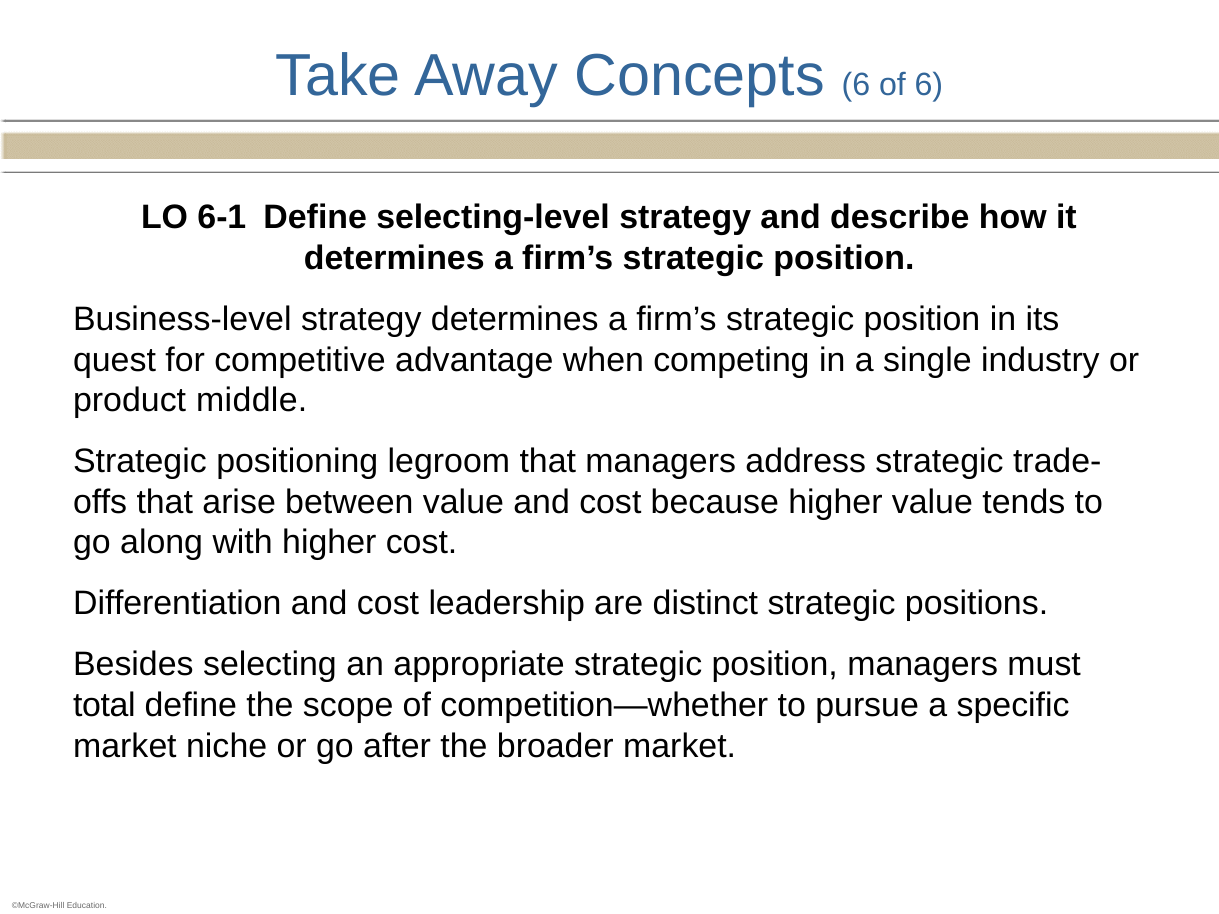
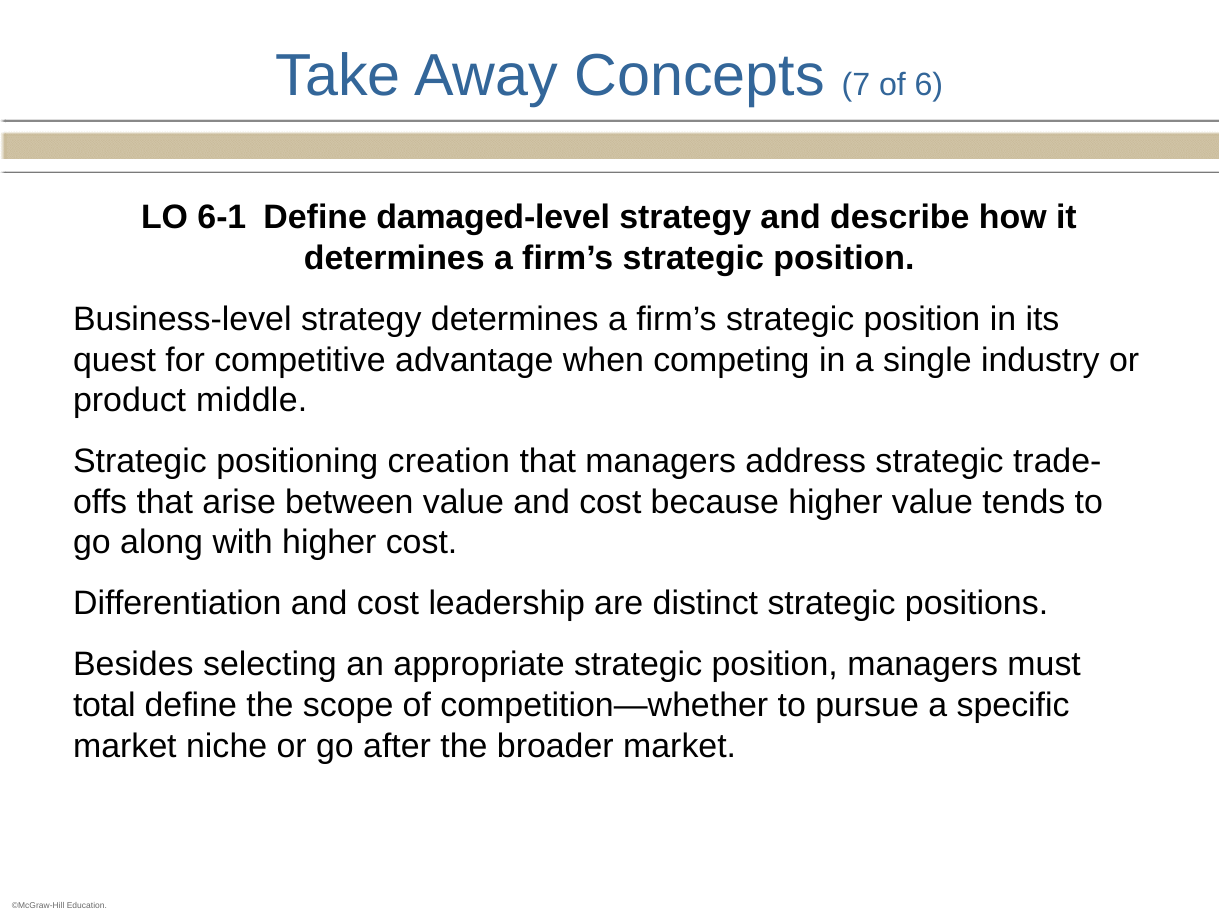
Concepts 6: 6 -> 7 (856, 85)
selecting-level: selecting-level -> damaged-level (493, 218)
legroom: legroom -> creation (449, 462)
